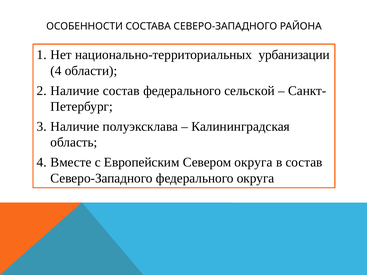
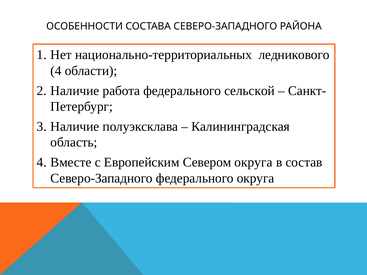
урбанизации: урбанизации -> ледникового (294, 55)
Наличие состав: состав -> работа (121, 91)
